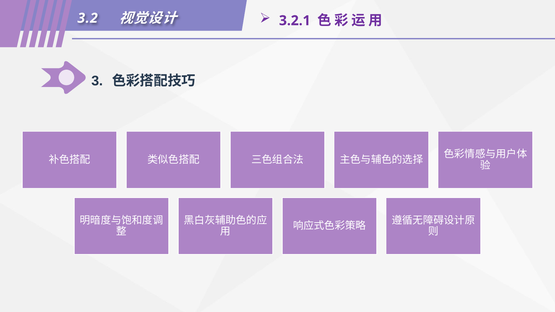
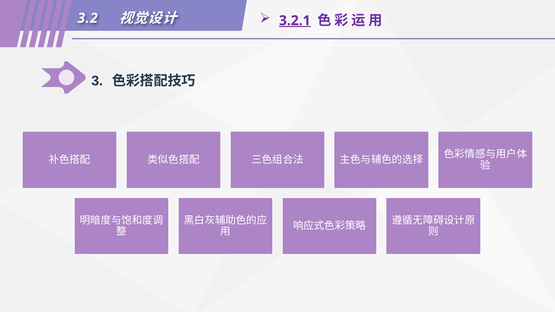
3.2.1 underline: none -> present (295, 21)
